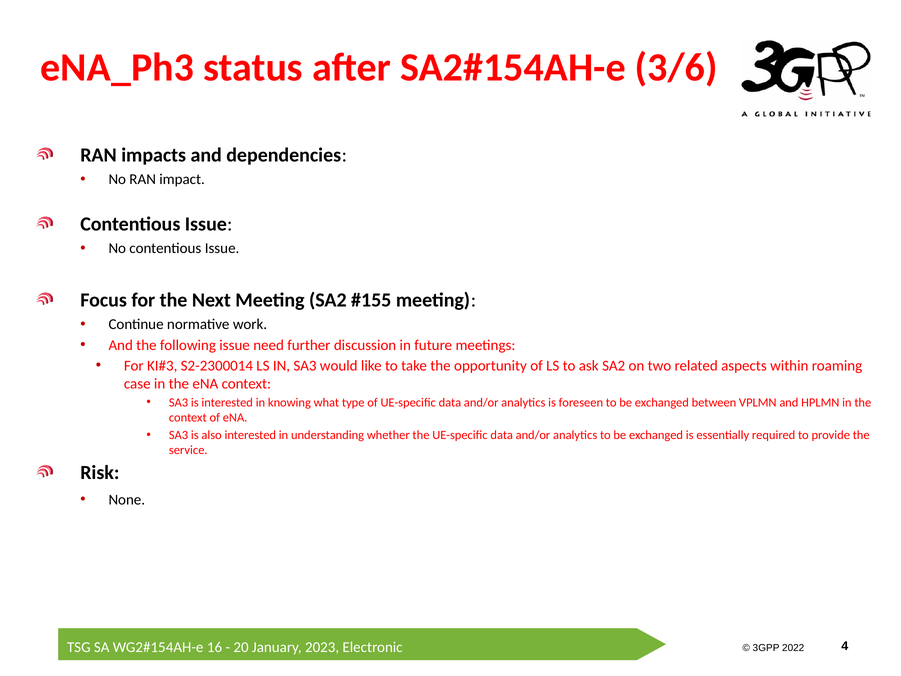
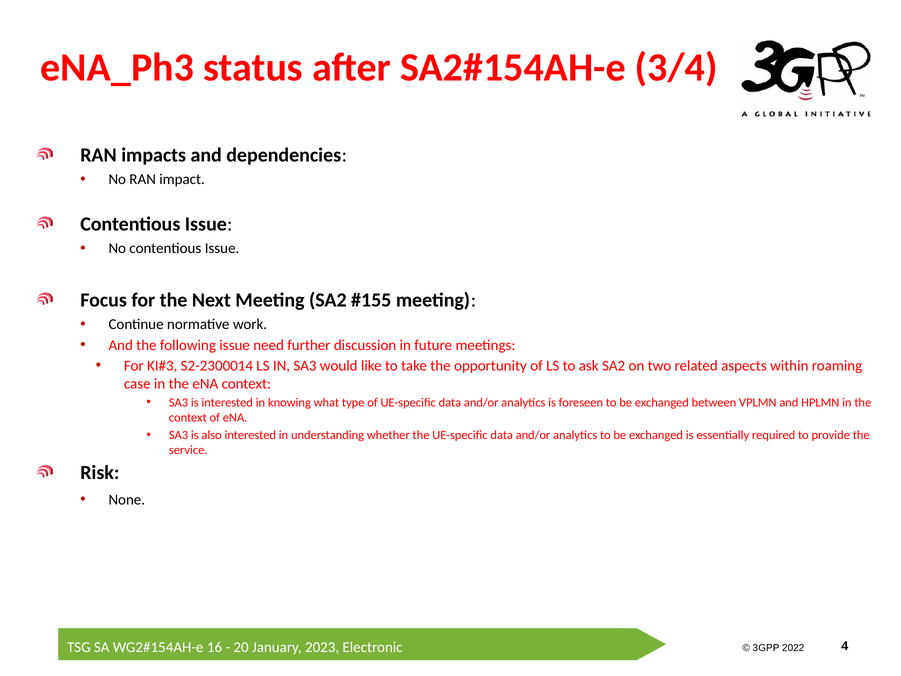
3/6: 3/6 -> 3/4 (676, 67)
